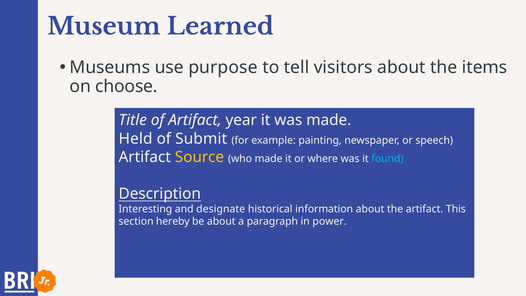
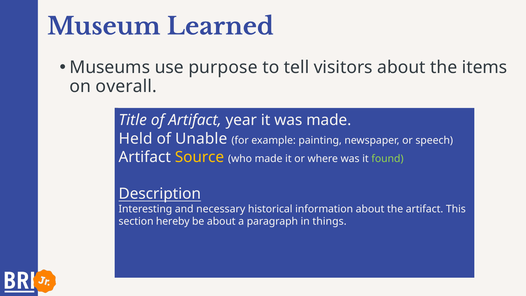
choose: choose -> overall (126, 86)
Submit: Submit -> Unable (201, 139)
found colour: light blue -> light green (387, 159)
designate: designate -> necessary (221, 209)
power: power -> things (330, 221)
